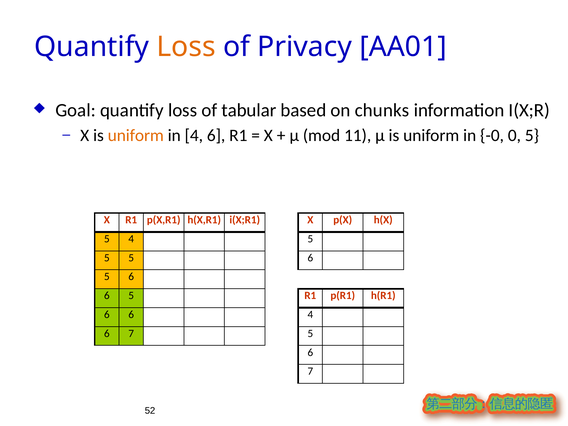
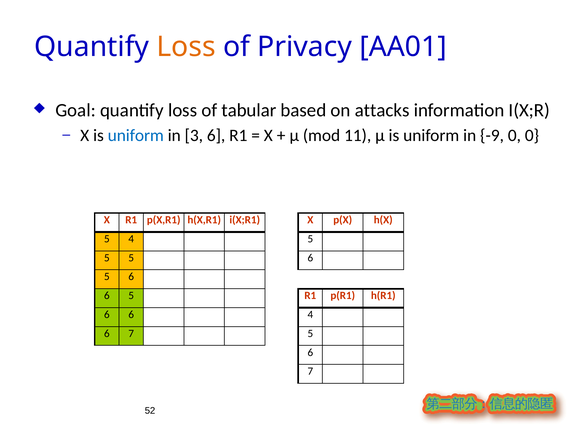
chunks: chunks -> attacks (382, 110)
uniform colour: orange -> blue (136, 135)
in 4: 4 -> 3 (194, 135)
-0: -0 -> -9 (492, 135)
0 5: 5 -> 0 (532, 135)
